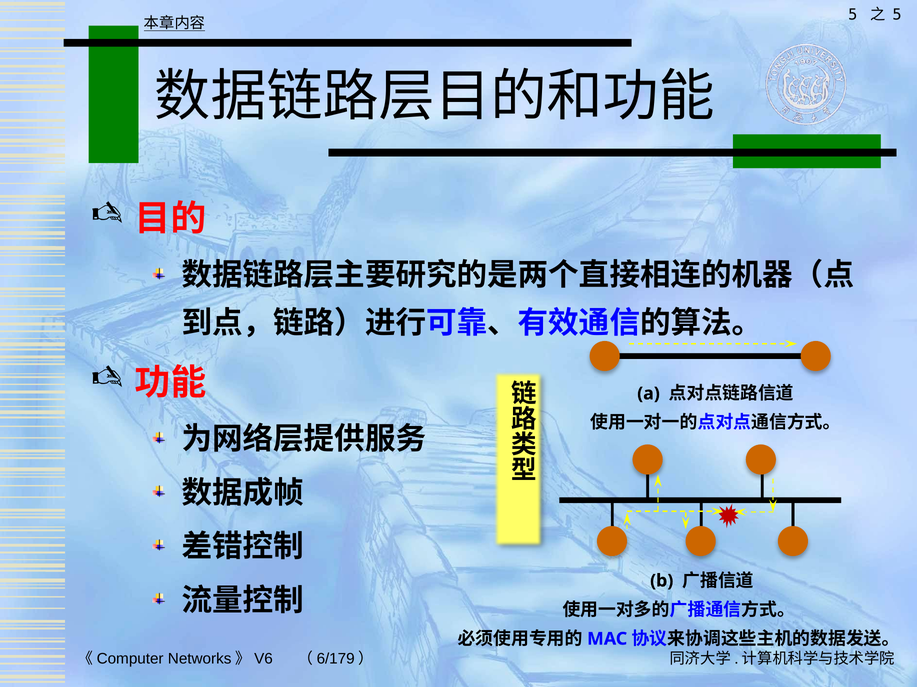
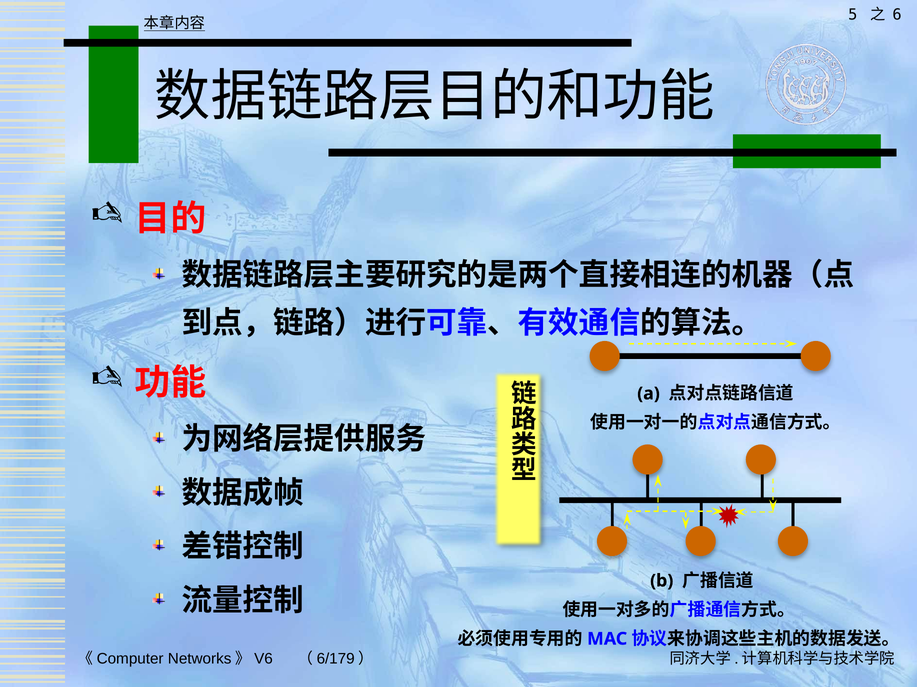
5: 5 -> 6 (897, 15)
